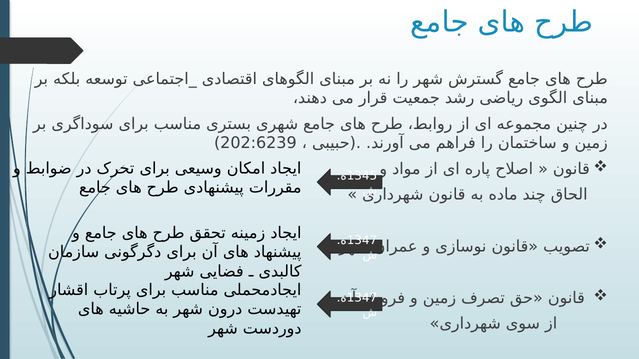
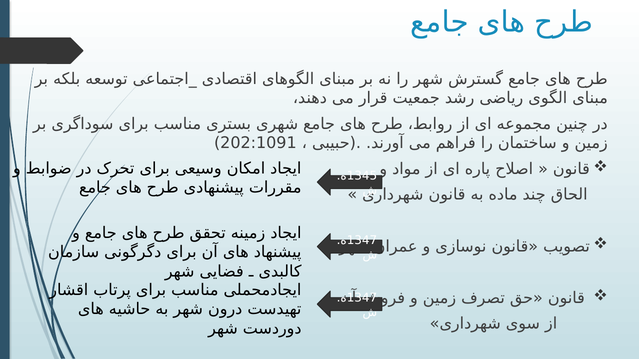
202:6239: 202:6239 -> 202:1091 (258, 143)
